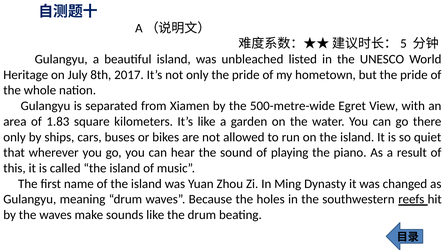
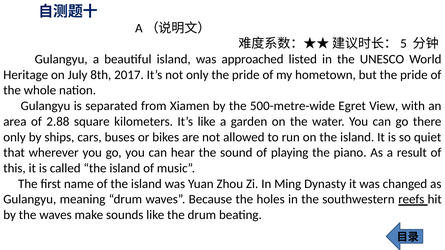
unbleached: unbleached -> approached (253, 59)
1.83: 1.83 -> 2.88 (58, 122)
